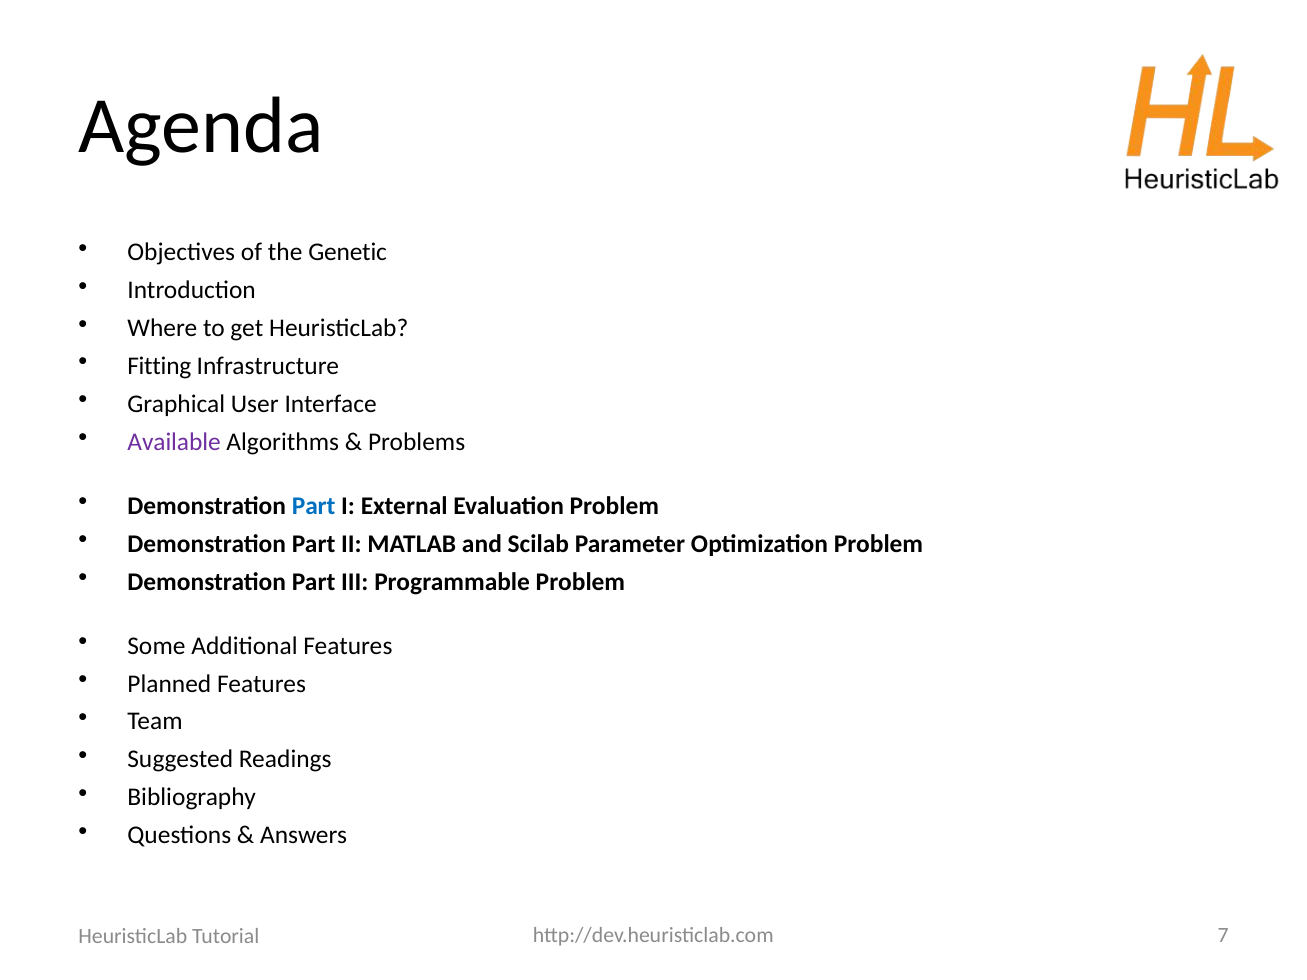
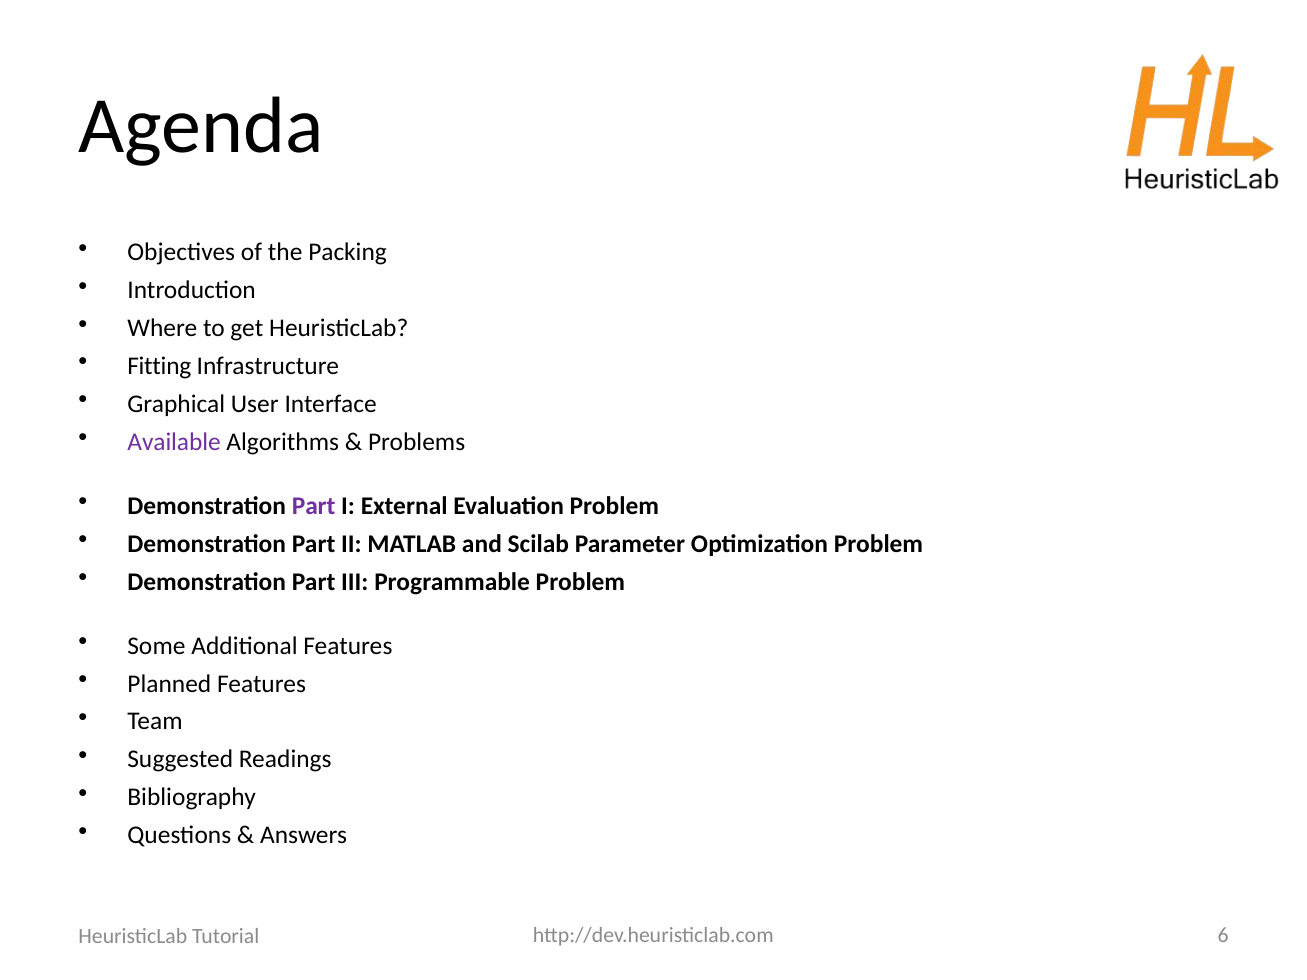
Genetic: Genetic -> Packing (348, 252)
Part colour: blue -> purple (314, 506)
7: 7 -> 6 (1223, 936)
